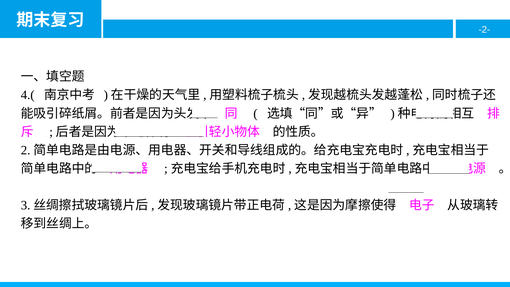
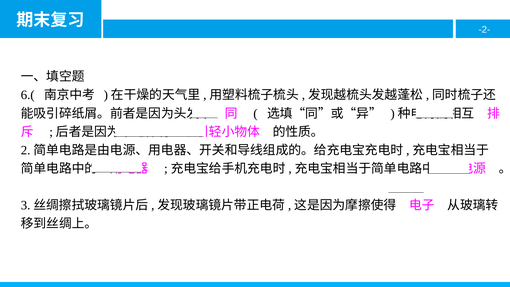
4.(: 4.( -> 6.( (28, 95)
